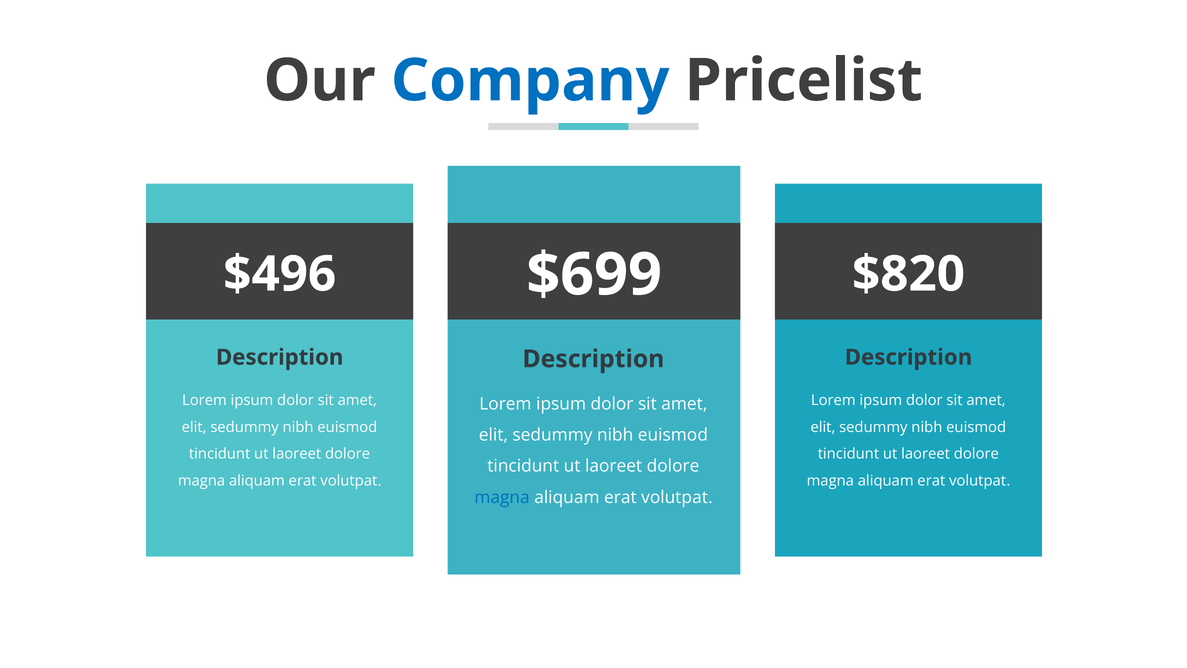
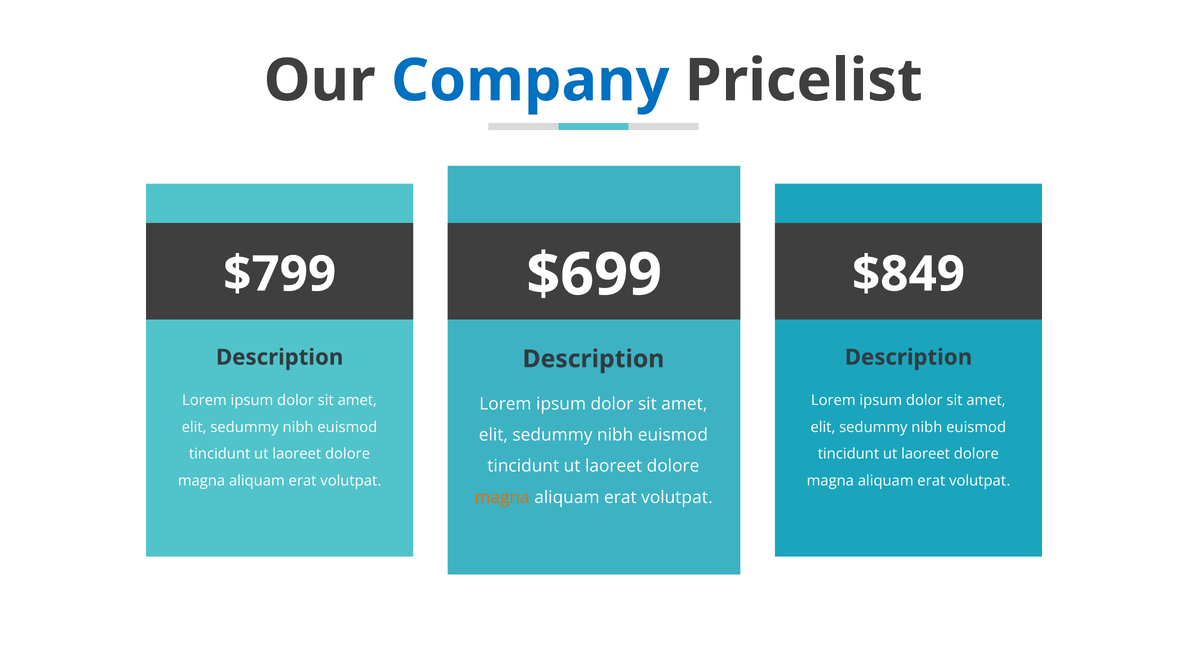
$496: $496 -> $799 (280, 274)
$820: $820 -> $849 (909, 274)
magna colour: blue -> orange (502, 497)
